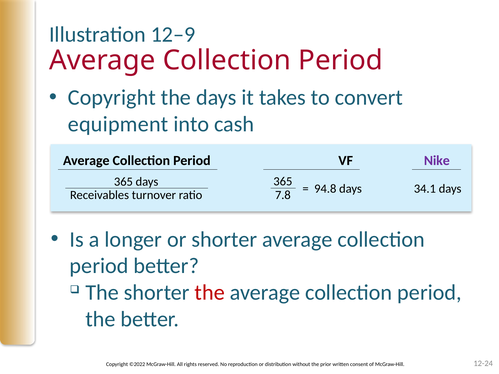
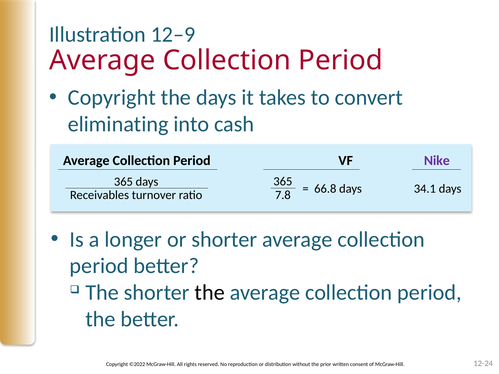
equipment: equipment -> eliminating (118, 124)
94.8: 94.8 -> 66.8 (325, 189)
the colour: red -> black (210, 293)
